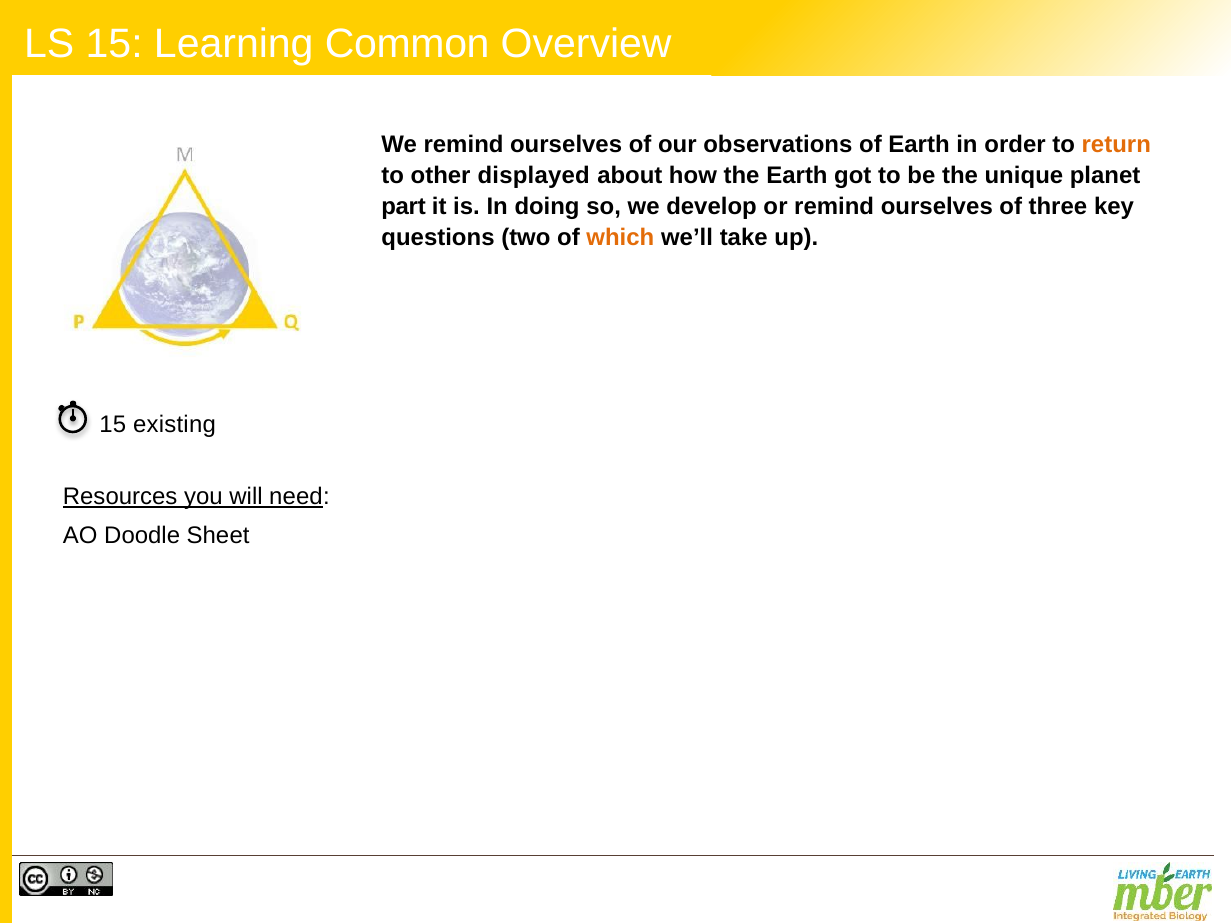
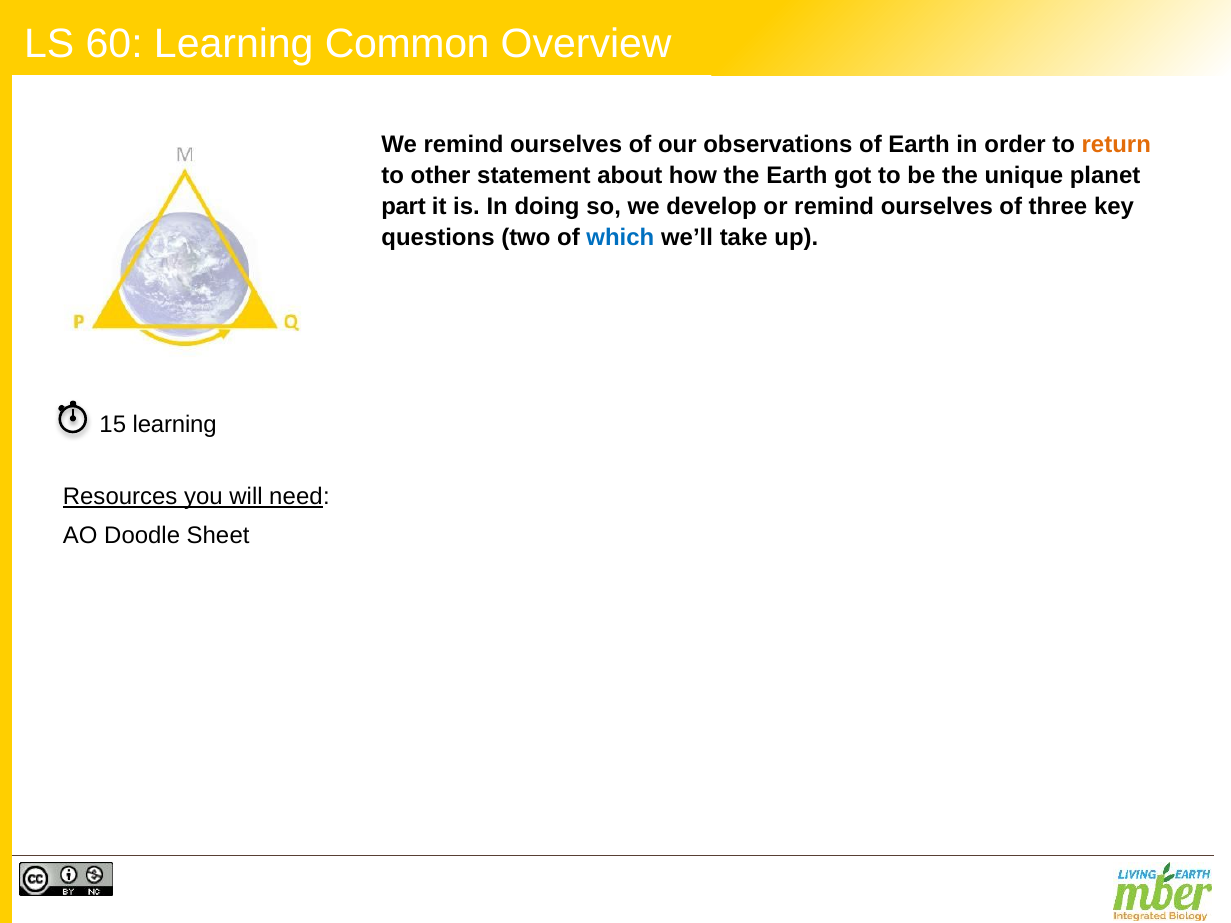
LS 15: 15 -> 60 (114, 44)
displayed: displayed -> statement (534, 176)
which colour: orange -> blue (620, 237)
15 existing: existing -> learning (175, 425)
